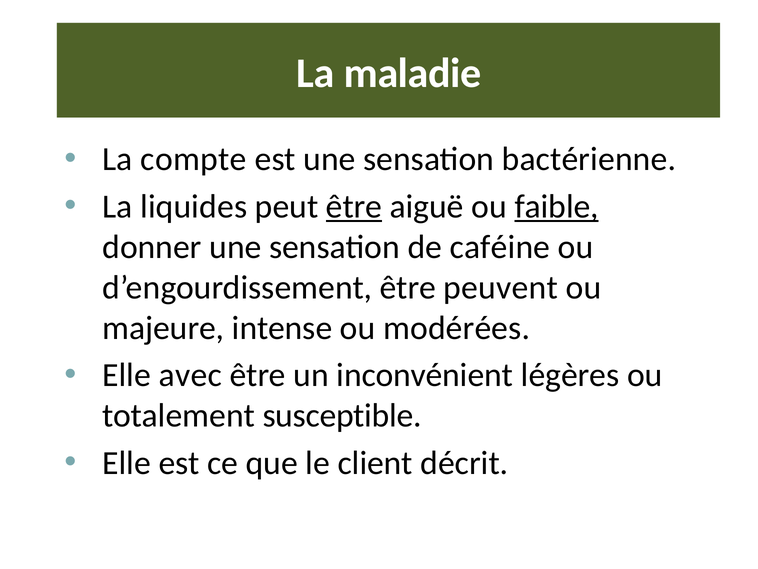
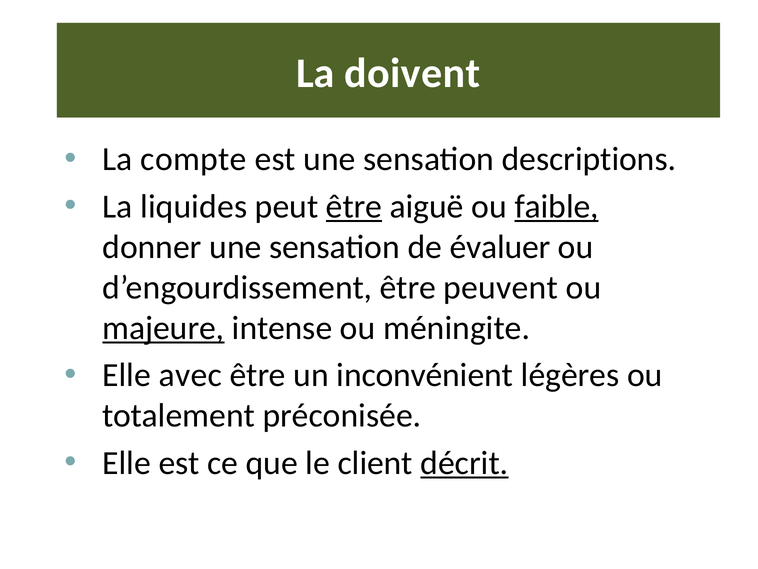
maladie: maladie -> doivent (412, 73)
bactérienne: bactérienne -> descriptions (589, 159)
caféine: caféine -> évaluer (500, 247)
majeure underline: none -> present (163, 328)
modérées: modérées -> méningite (457, 328)
susceptible: susceptible -> préconisée (342, 415)
décrit underline: none -> present (464, 463)
